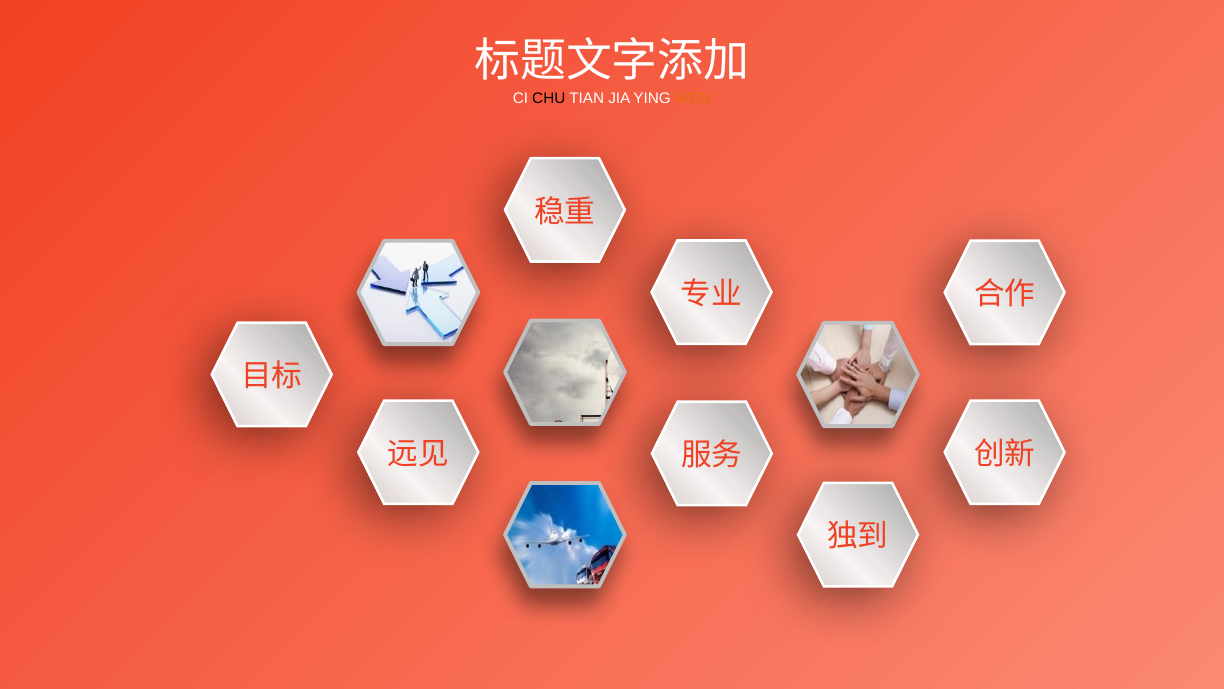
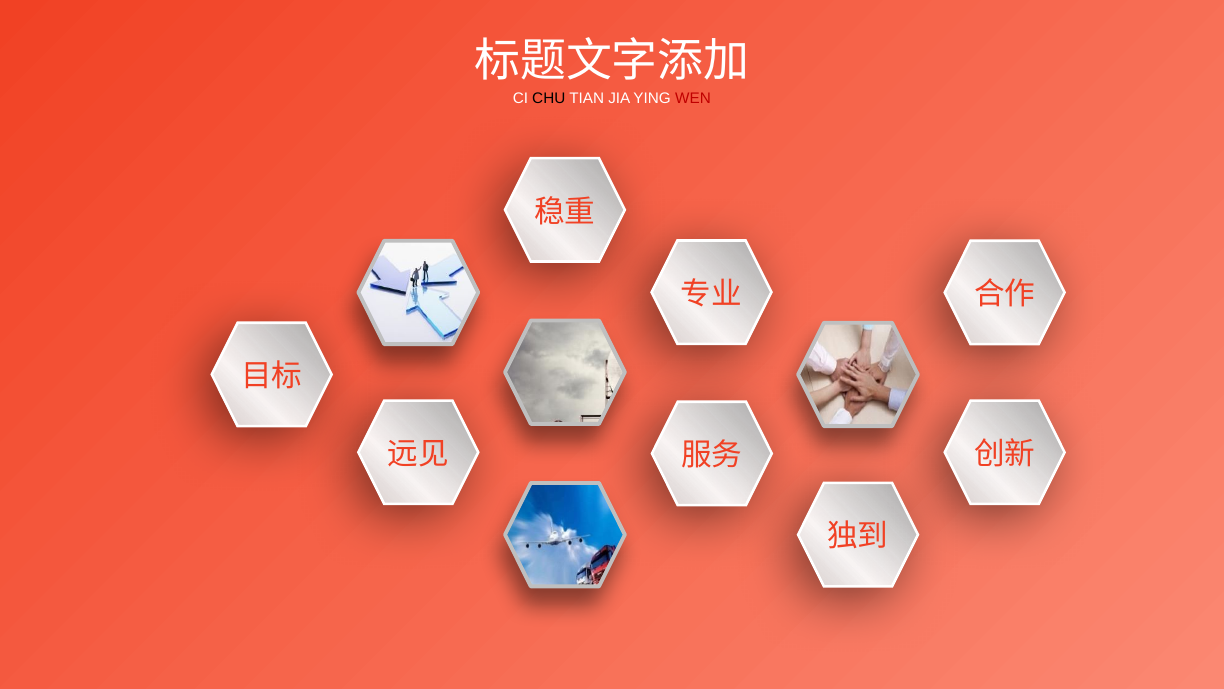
WEN colour: orange -> red (693, 98)
